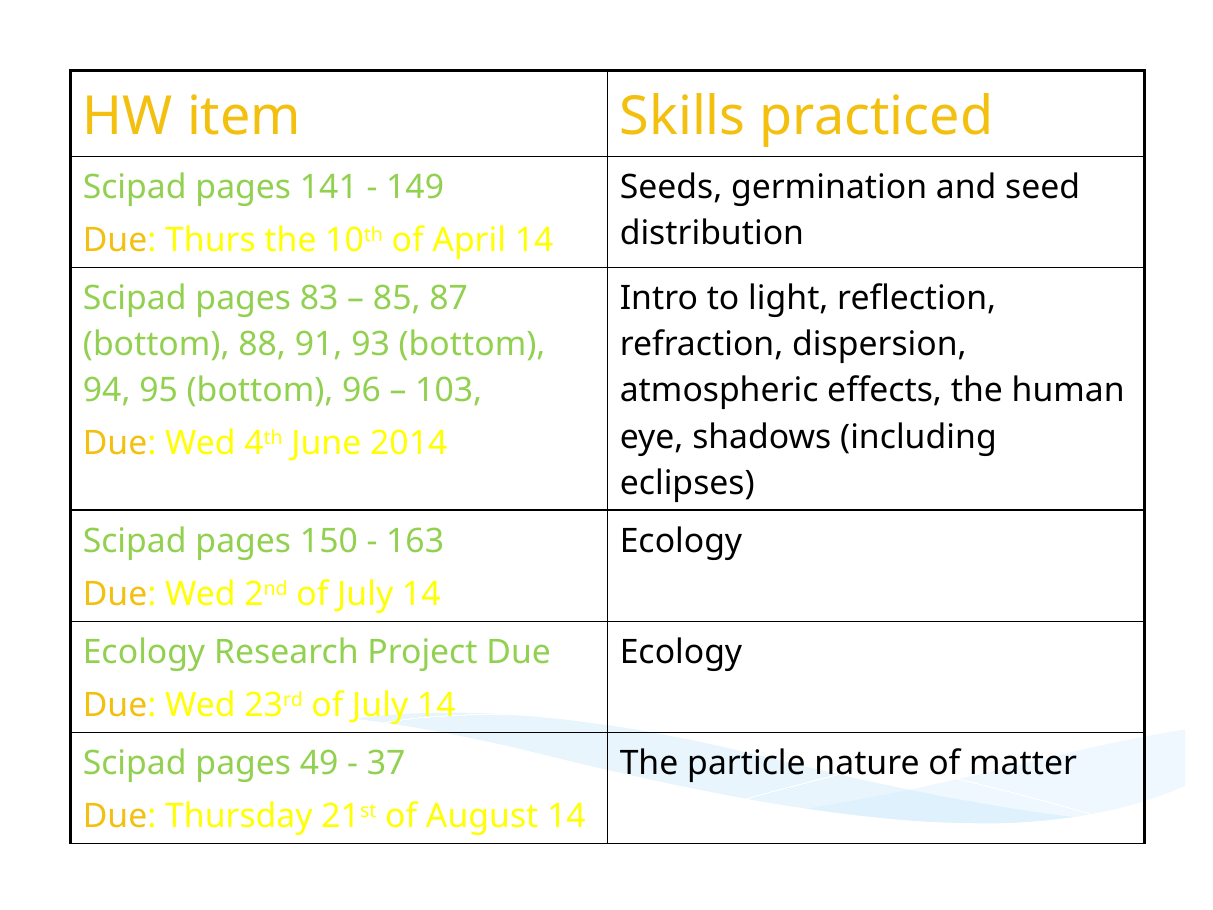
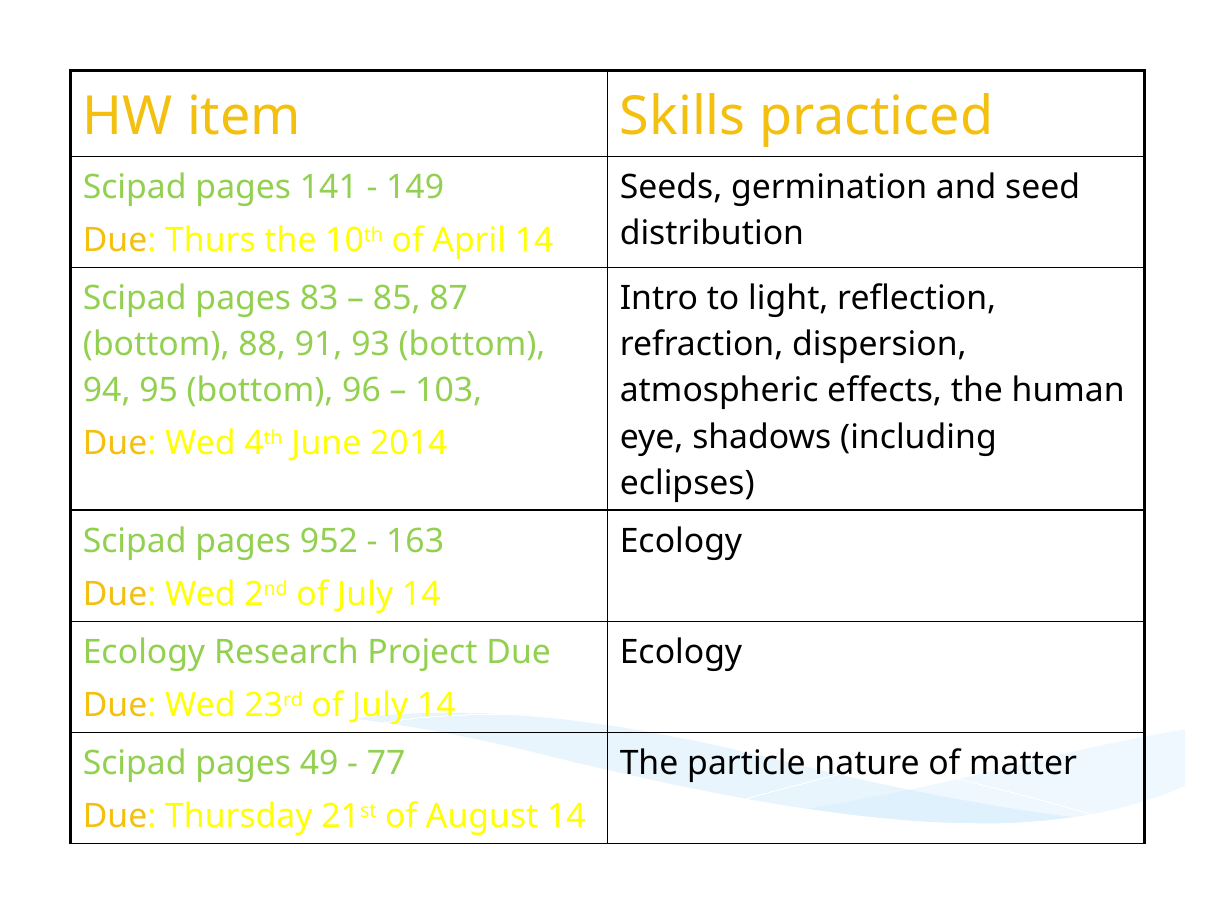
150: 150 -> 952 (329, 541)
37: 37 -> 77 (386, 763)
